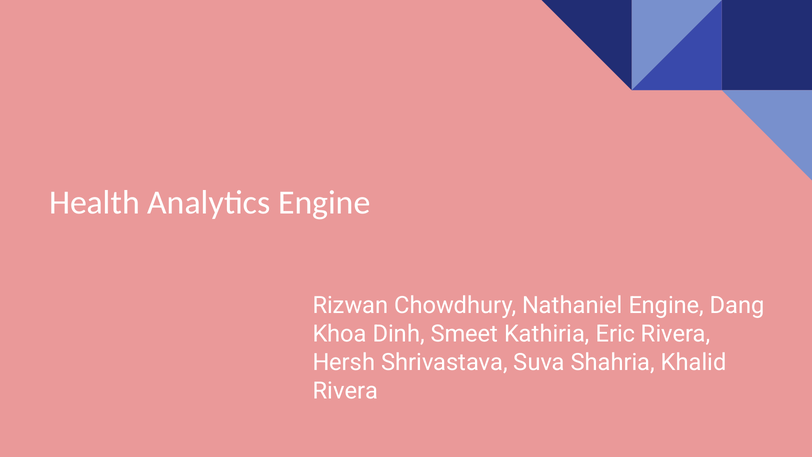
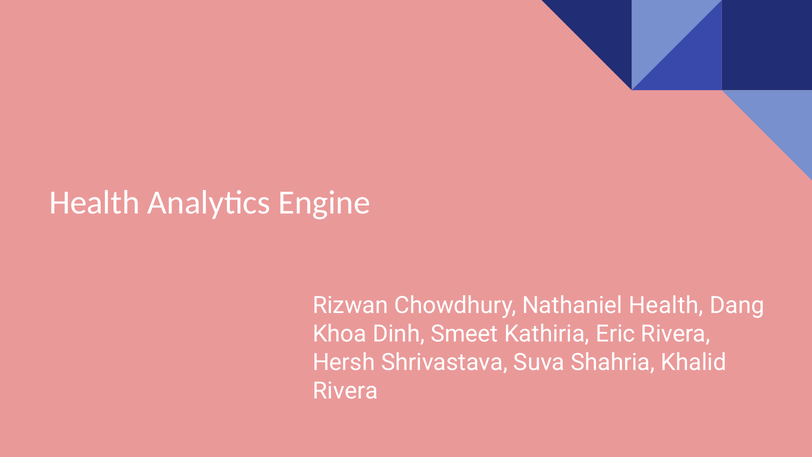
Nathaniel Engine: Engine -> Health (666, 305)
